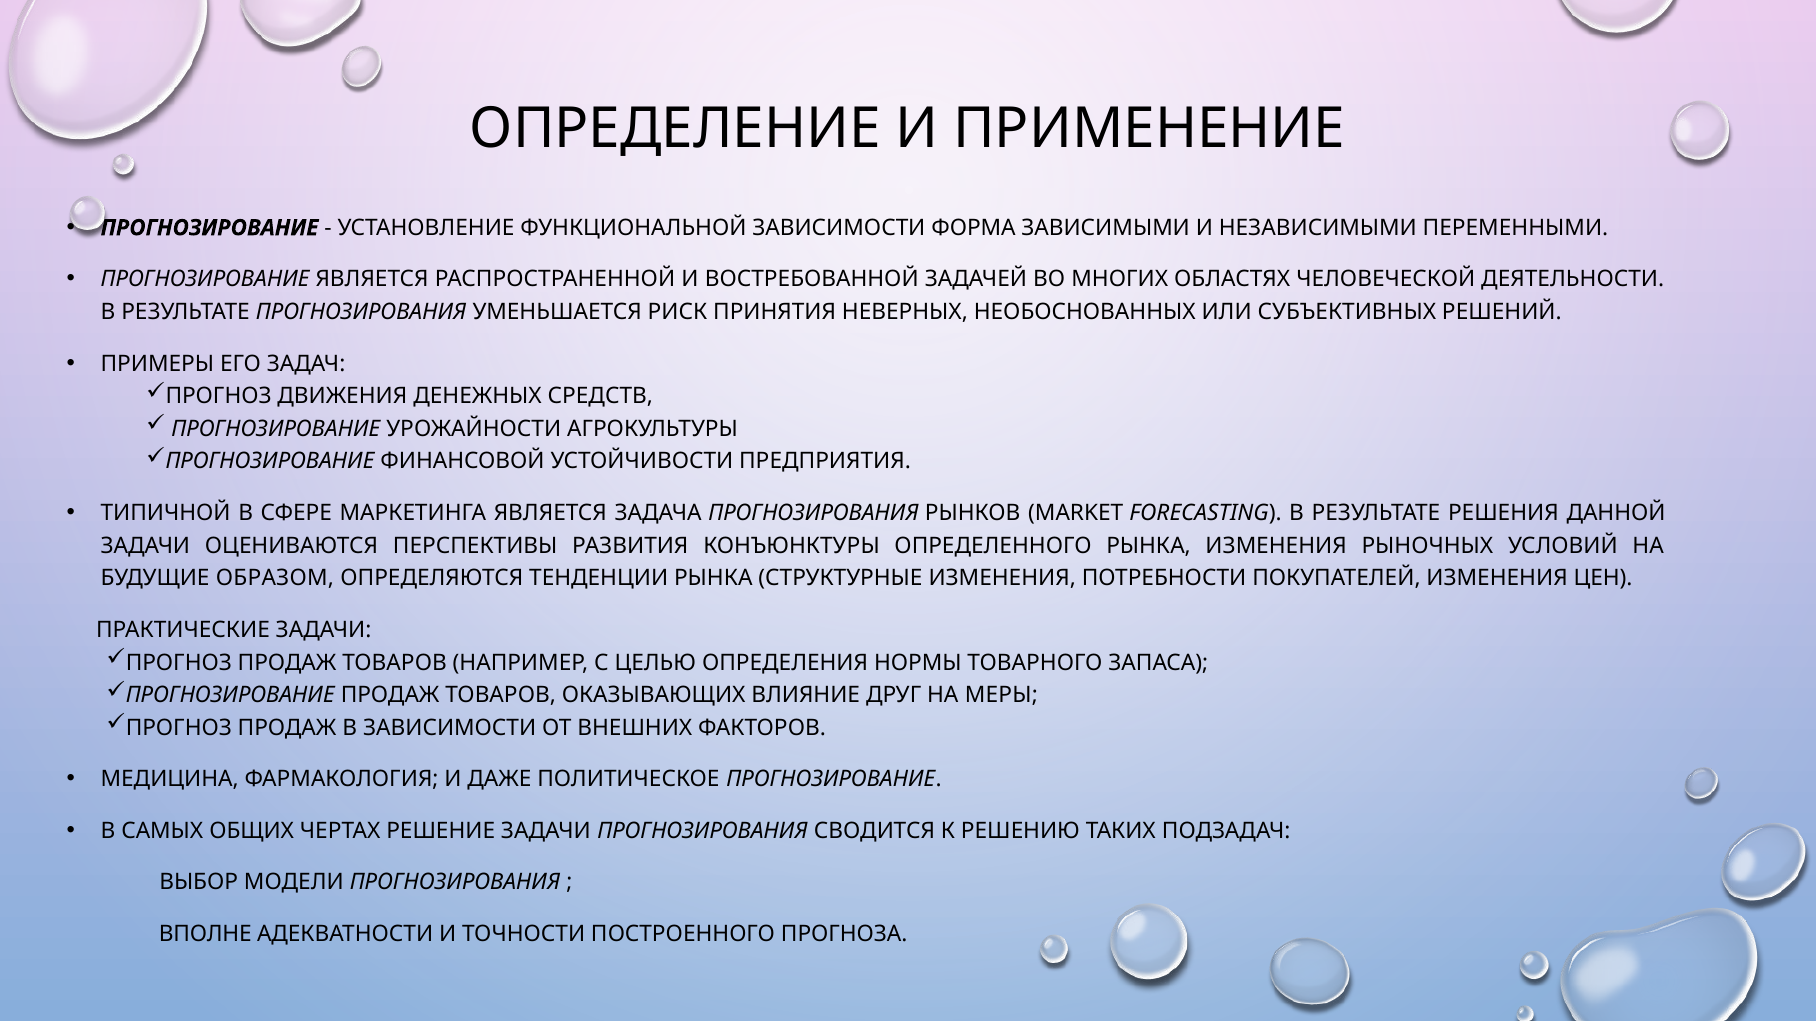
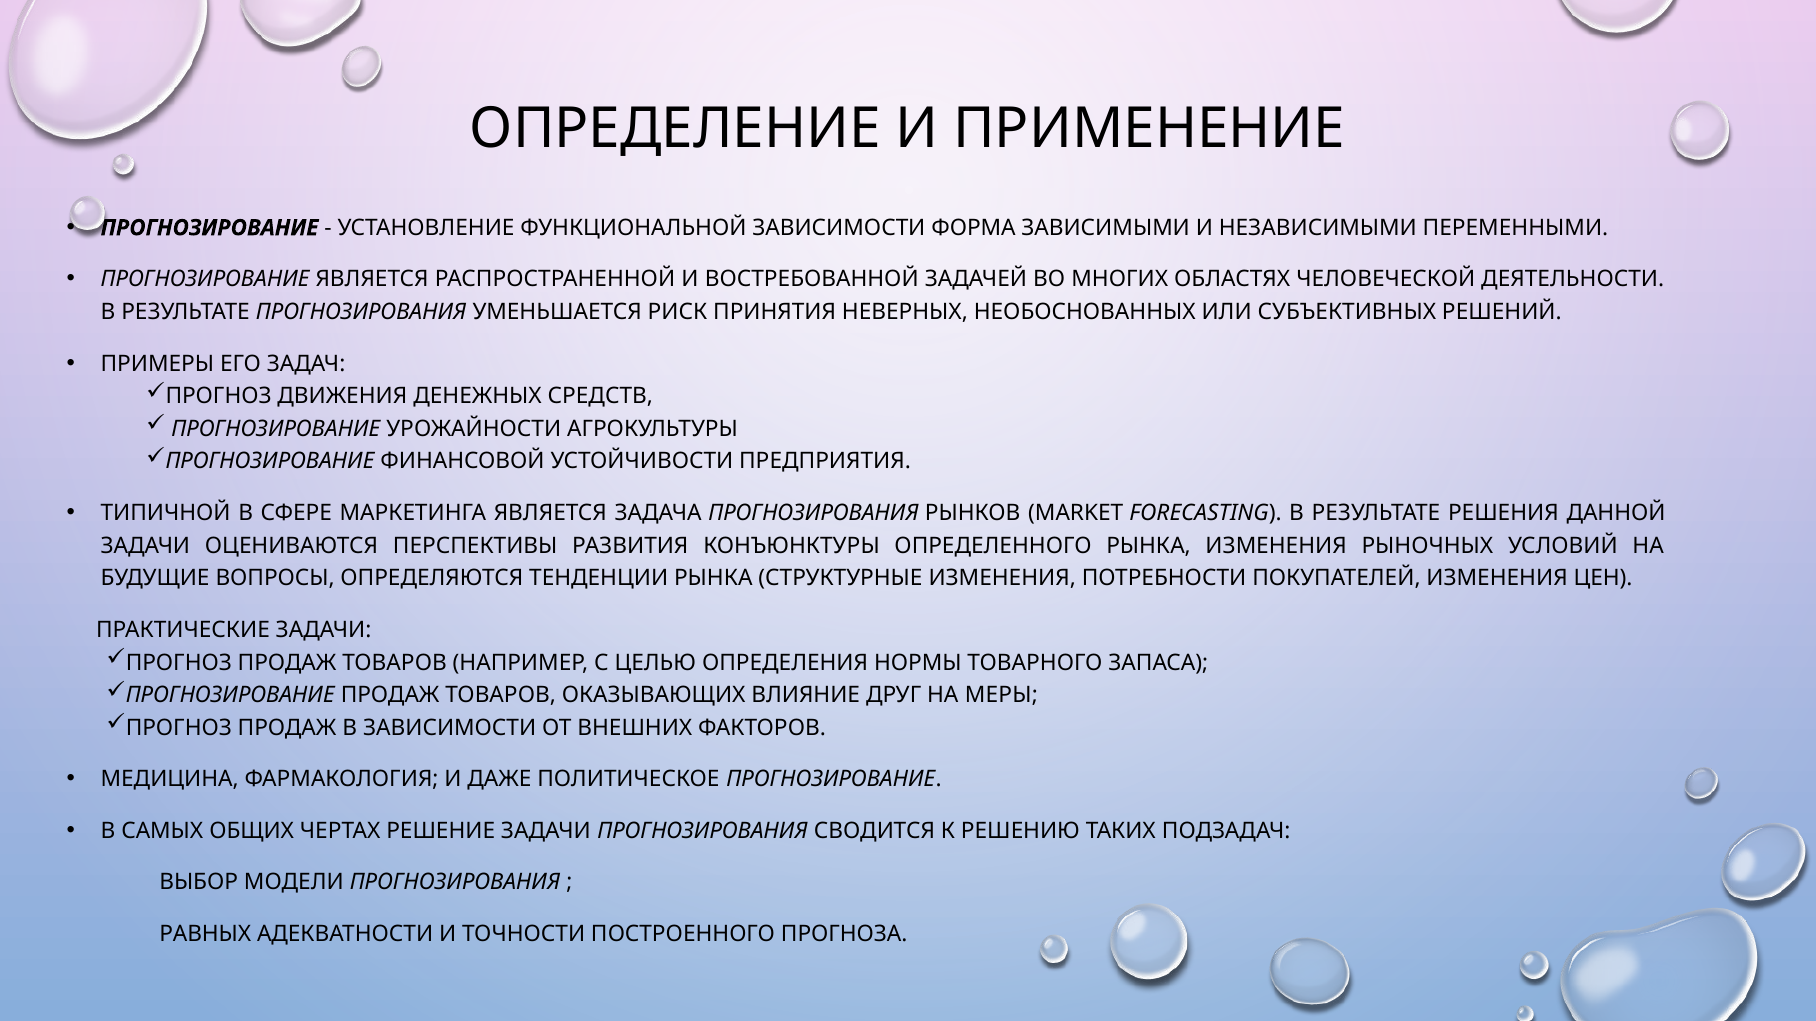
ОБРАЗОМ: ОБРАЗОМ -> ВОПРОСЫ (275, 579)
ВПОЛНЕ: ВПОЛНЕ -> РАВНЫХ (205, 934)
